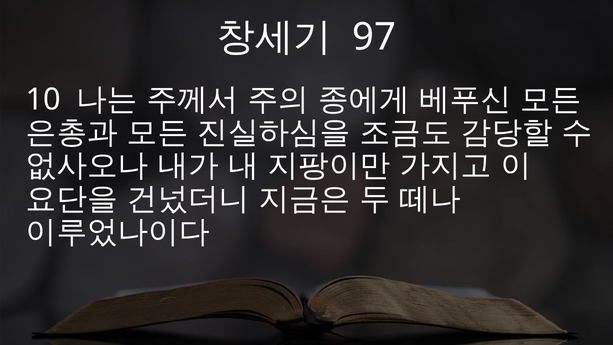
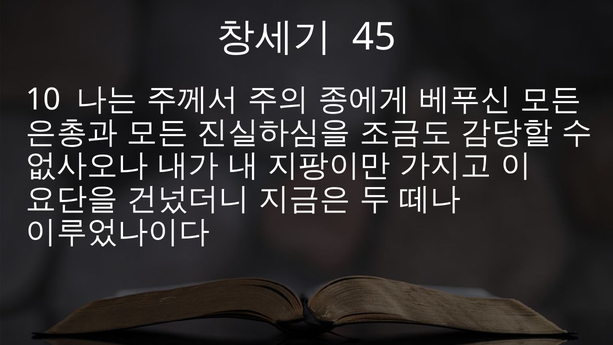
97: 97 -> 45 (374, 37)
